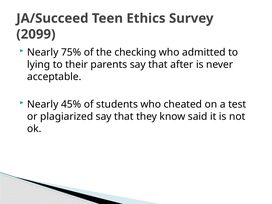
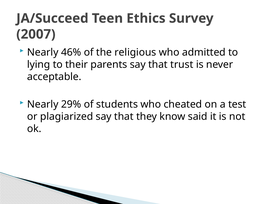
2099: 2099 -> 2007 (36, 34)
75%: 75% -> 46% (71, 52)
checking: checking -> religious (135, 52)
after: after -> trust (182, 64)
45%: 45% -> 29% (71, 104)
